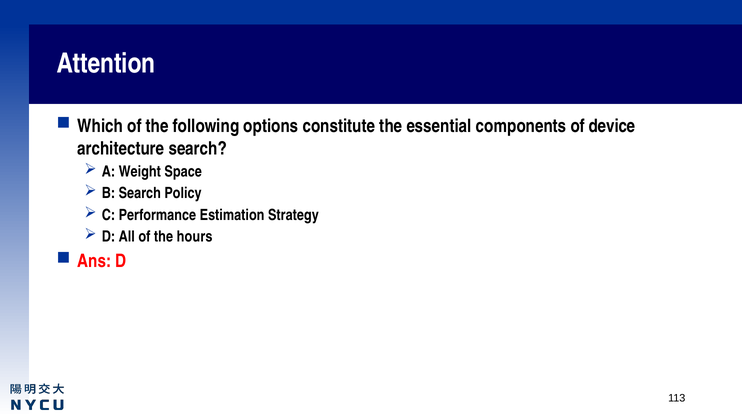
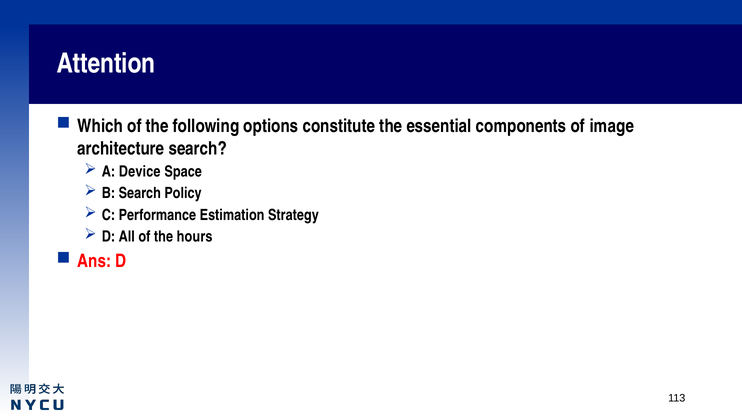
device: device -> image (612, 126)
Weight: Weight -> Device (140, 172)
